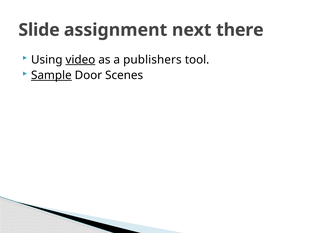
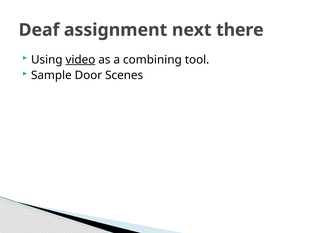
Slide: Slide -> Deaf (39, 30)
publishers: publishers -> combining (152, 60)
Sample underline: present -> none (51, 75)
